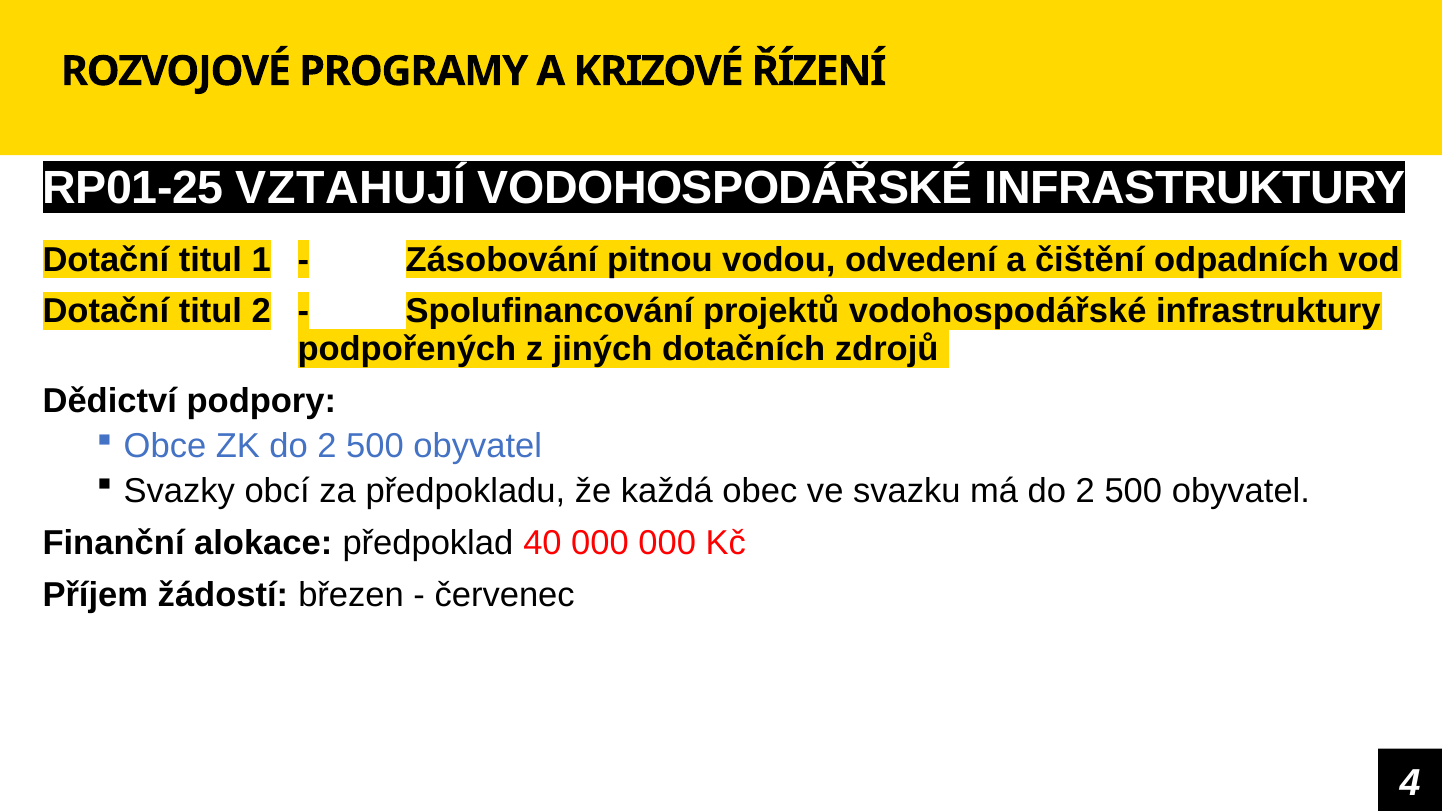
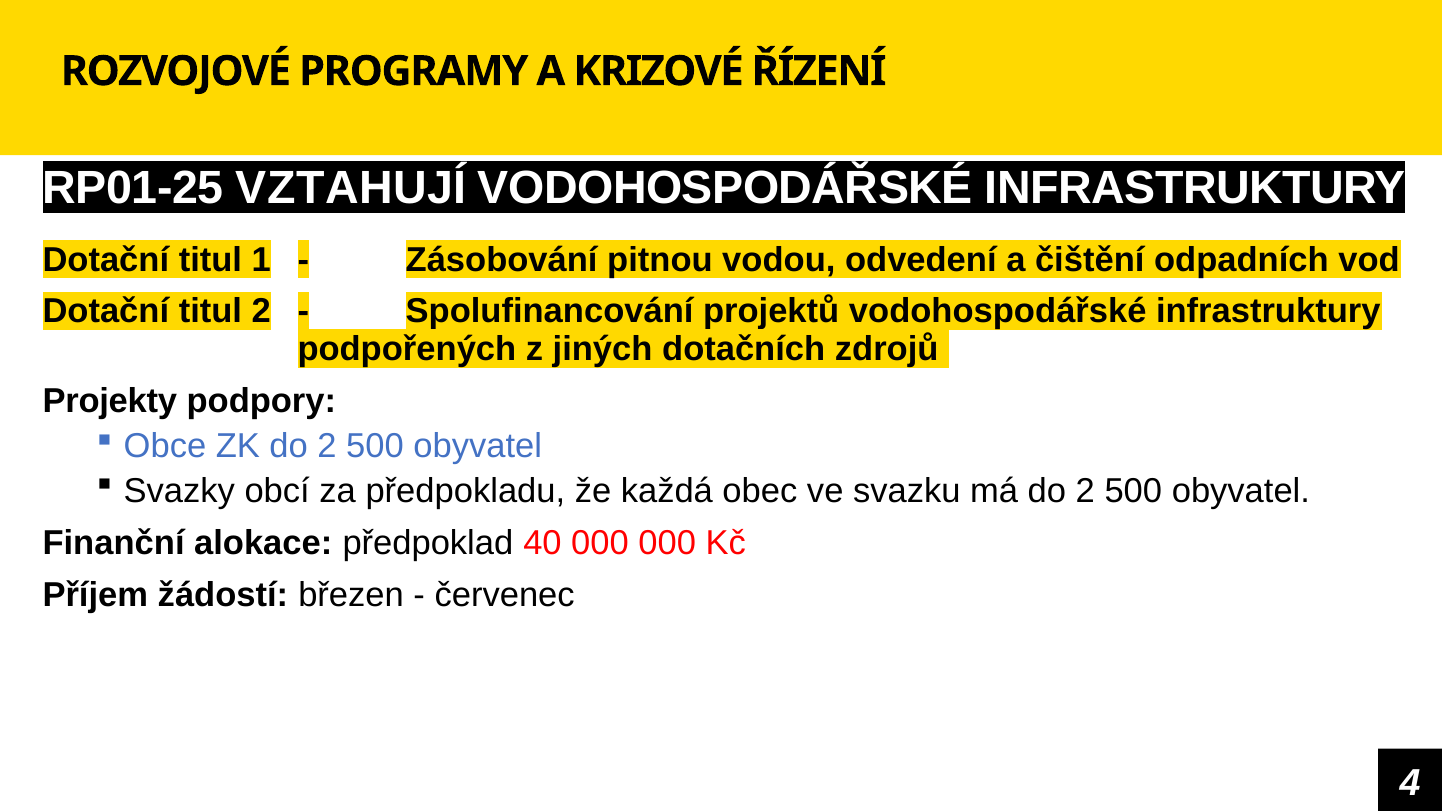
Dědictví: Dědictví -> Projekty (110, 401)
